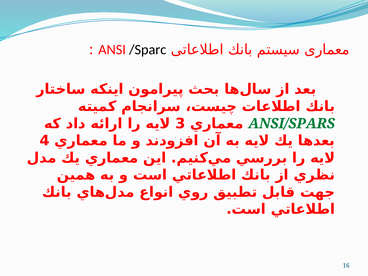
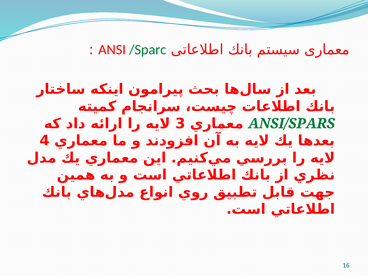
/Sparc colour: black -> green (148, 50)
